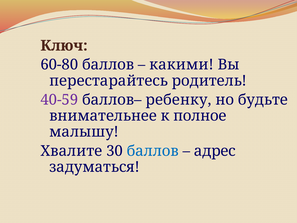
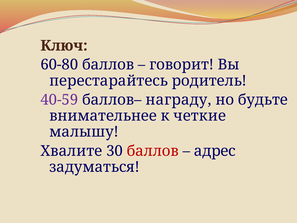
какими: какими -> говорит (182, 65)
ребенку: ребенку -> награду (178, 100)
полное: полное -> четкие (200, 116)
баллов colour: blue -> red (153, 151)
